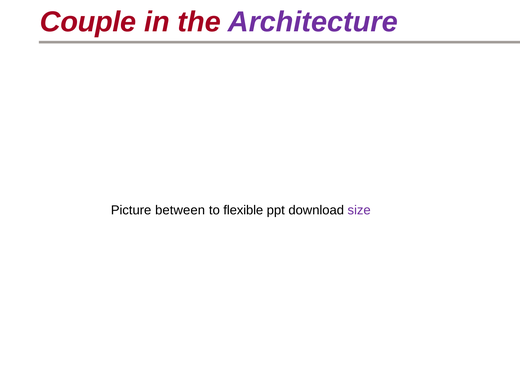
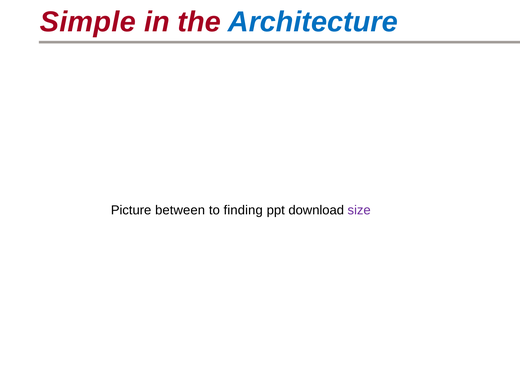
Couple: Couple -> Simple (88, 22)
Architecture colour: purple -> blue (313, 22)
flexible: flexible -> finding (243, 210)
